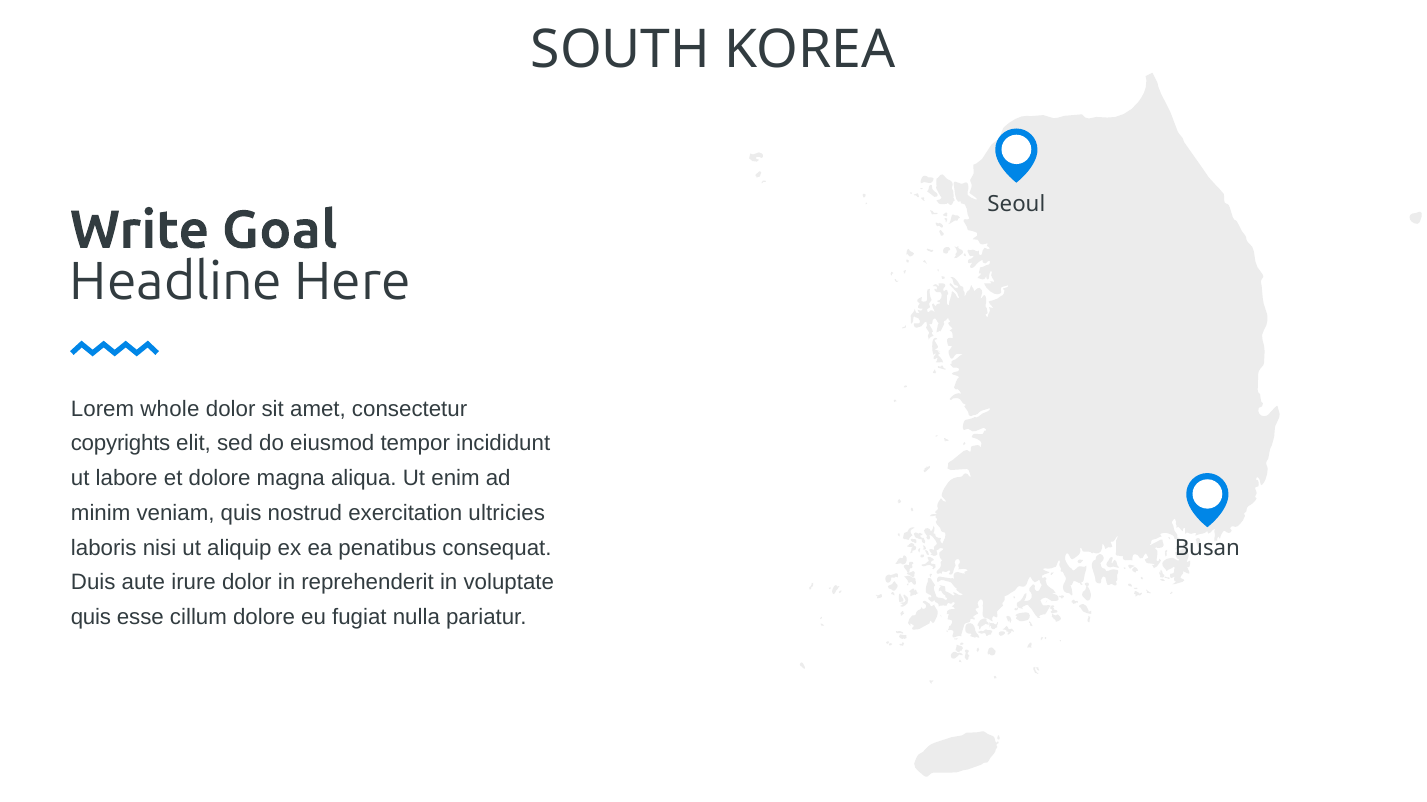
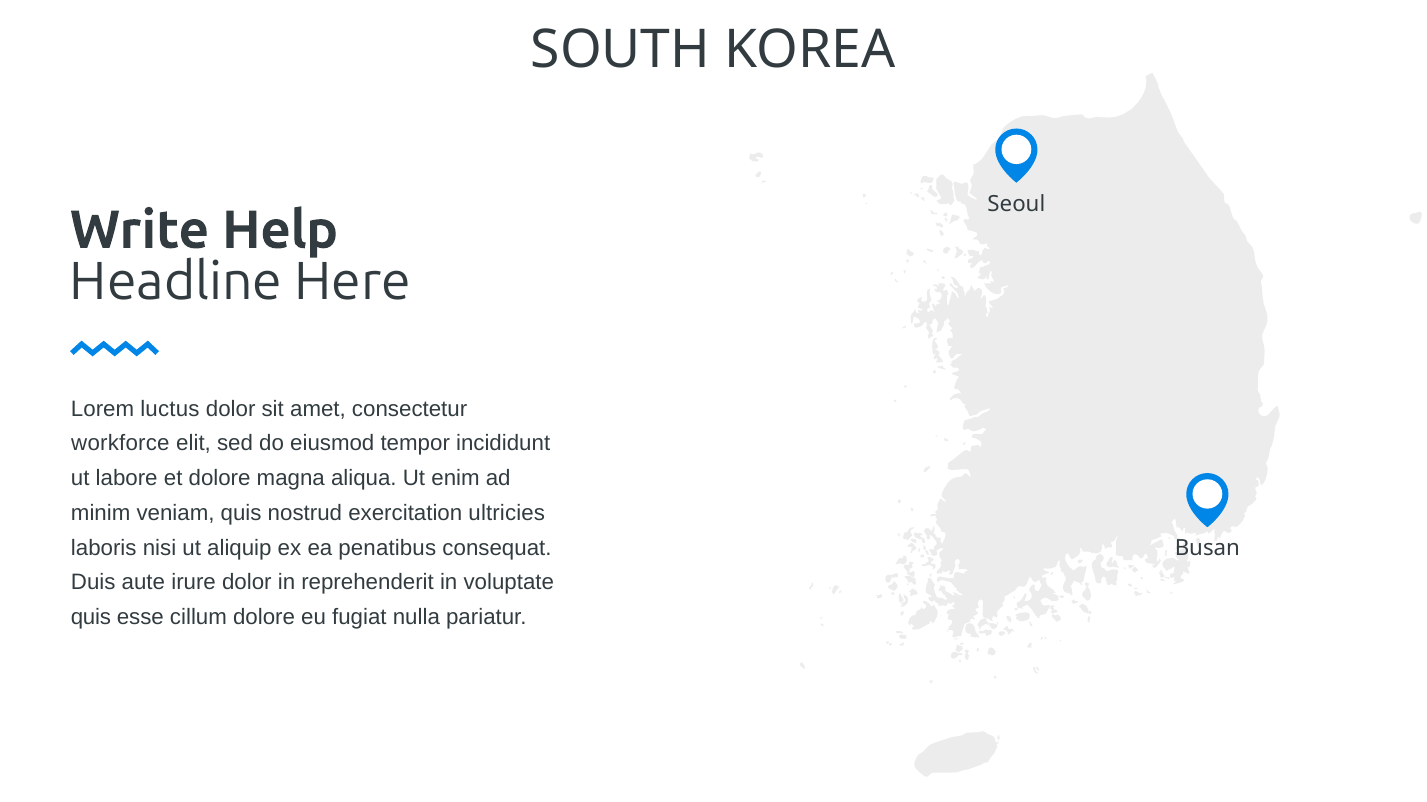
Goal: Goal -> Help (280, 230)
whole: whole -> luctus (170, 409)
copyrights: copyrights -> workforce (120, 444)
